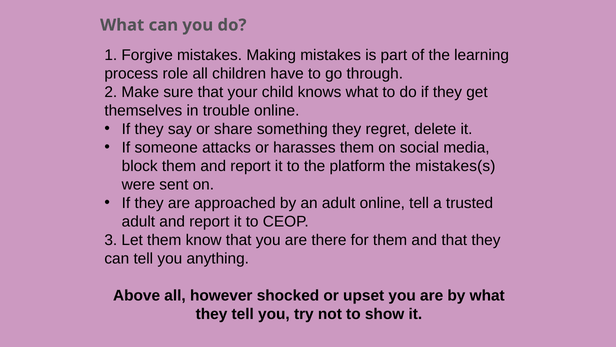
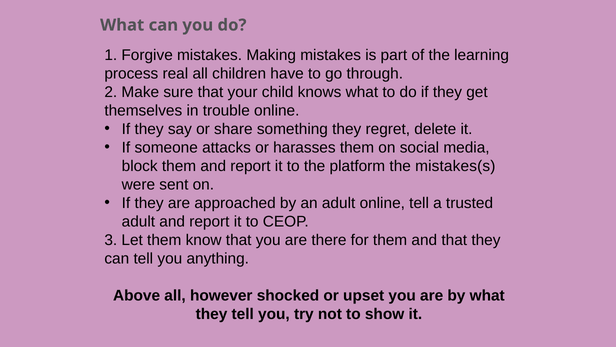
role: role -> real (175, 73)
